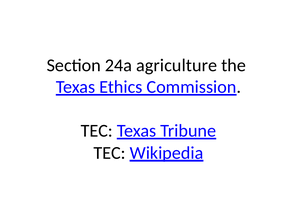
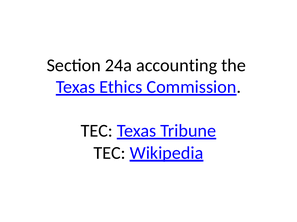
agriculture: agriculture -> accounting (177, 66)
